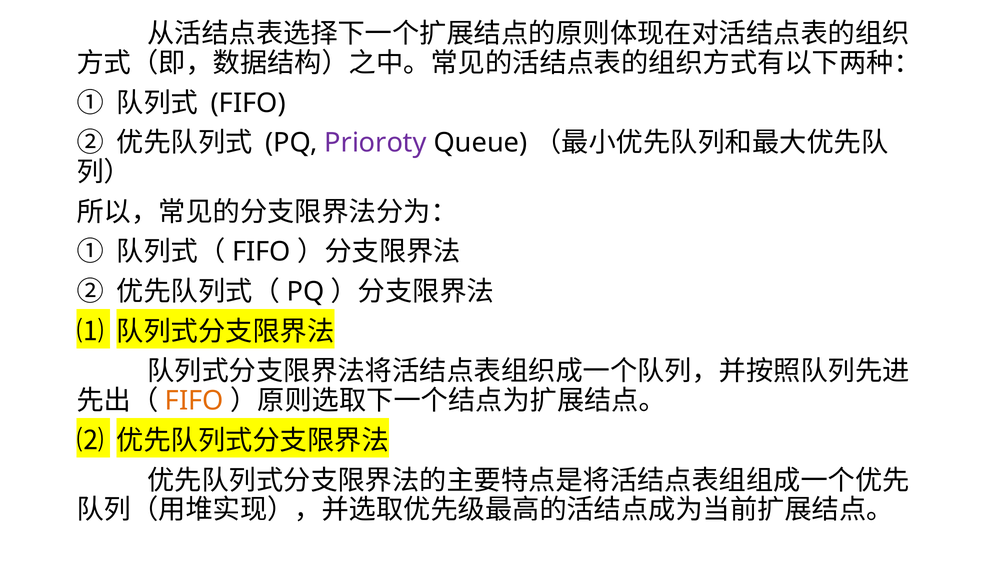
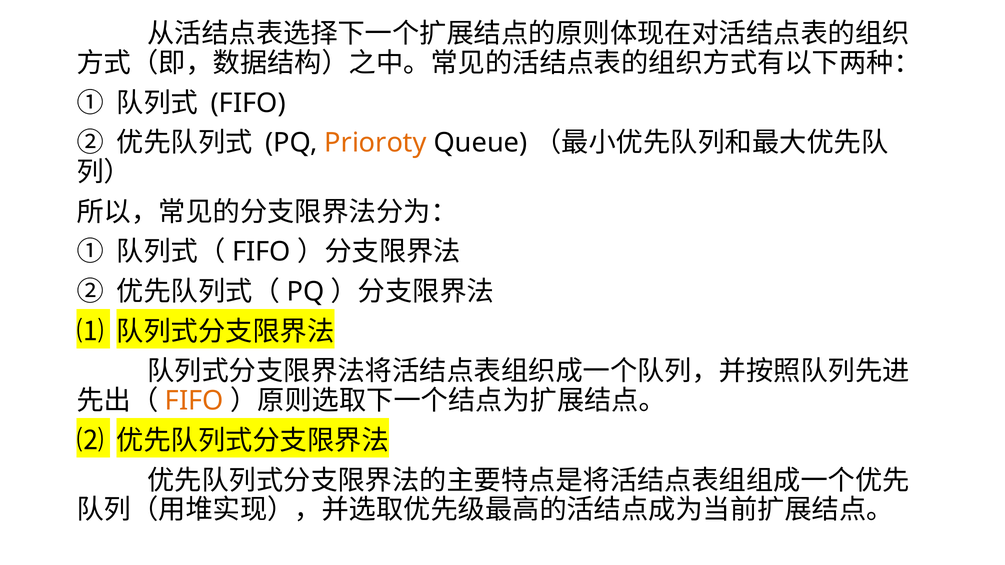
Prioroty colour: purple -> orange (376, 143)
